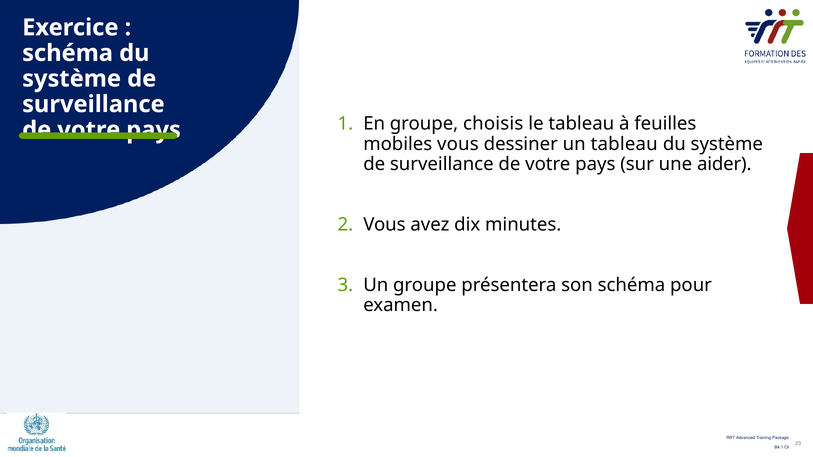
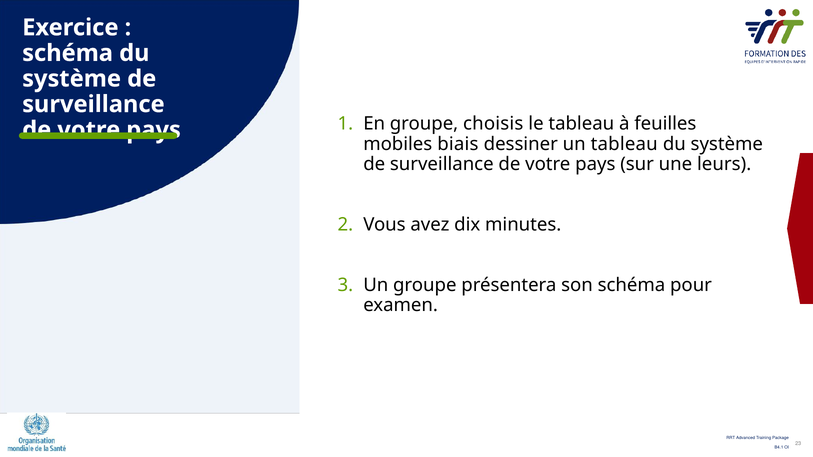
mobiles vous: vous -> biais (458, 144)
aider: aider -> leurs (724, 164)
